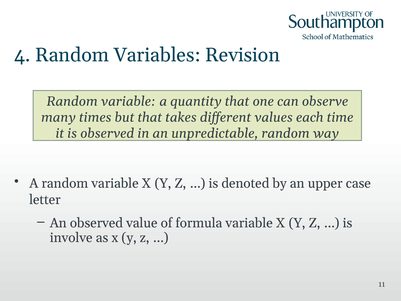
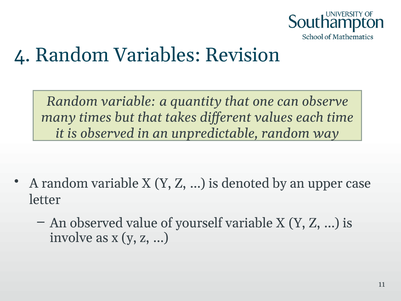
formula: formula -> yourself (199, 223)
